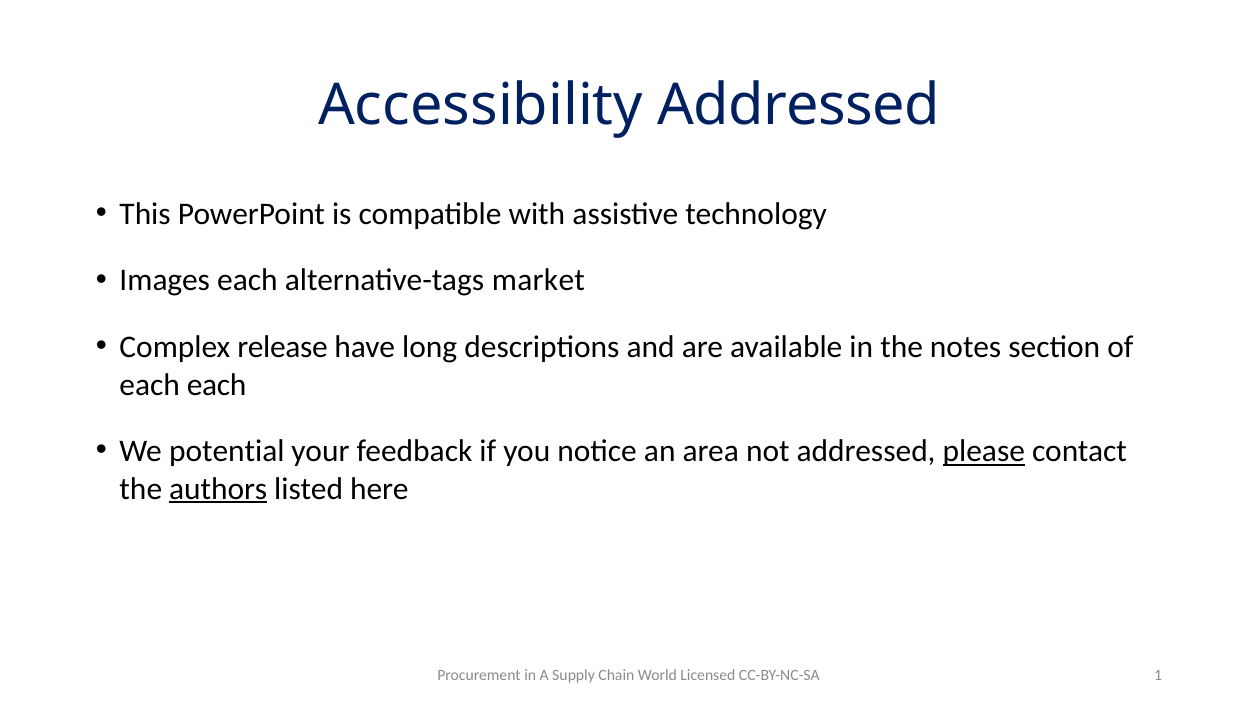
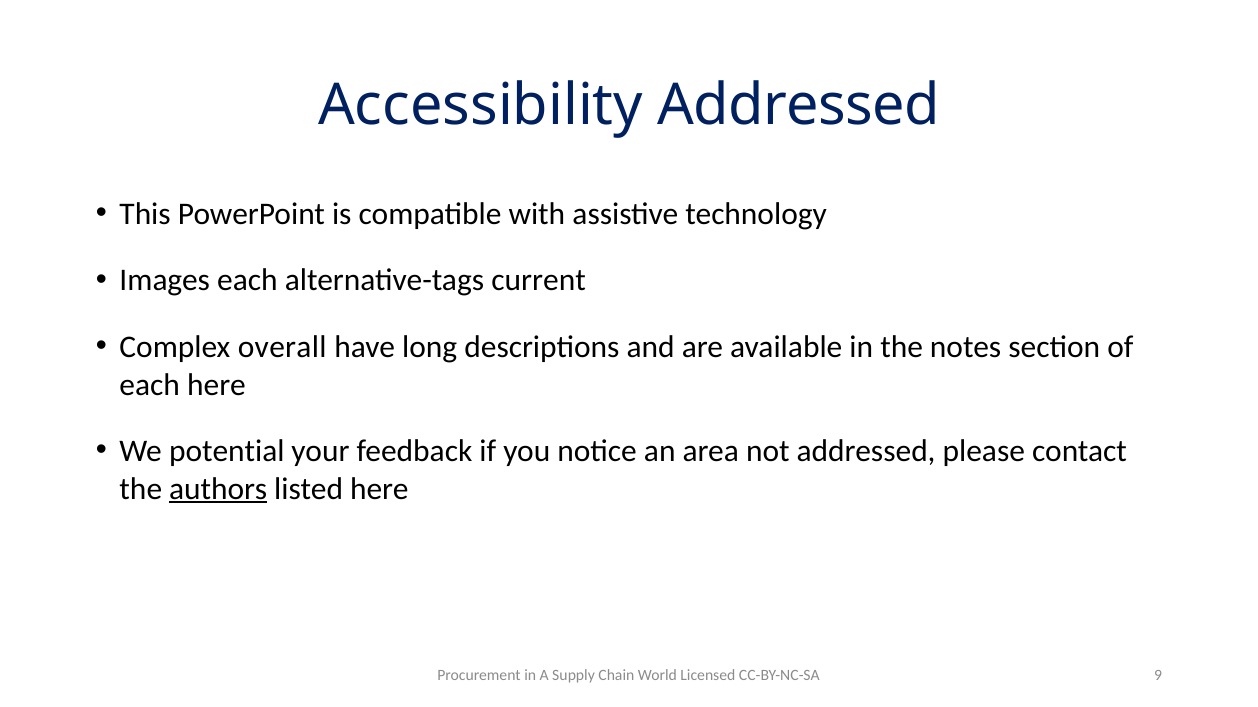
market: market -> current (539, 281)
release: release -> overall (282, 347)
each each: each -> here (216, 385)
please underline: present -> none (984, 452)
1: 1 -> 9 (1158, 676)
